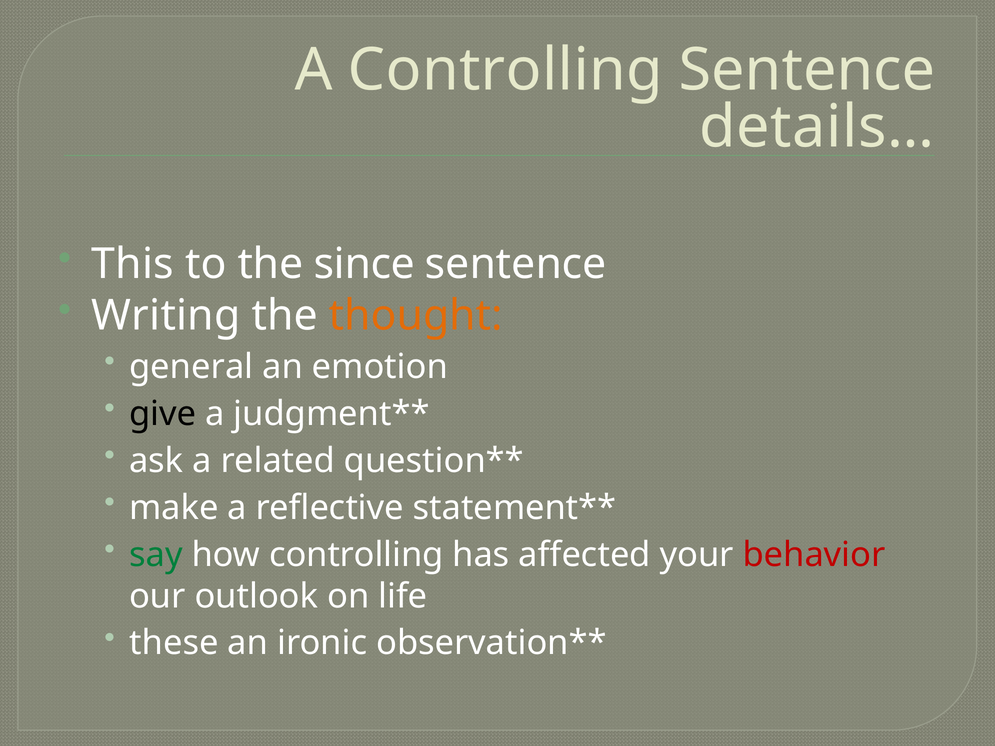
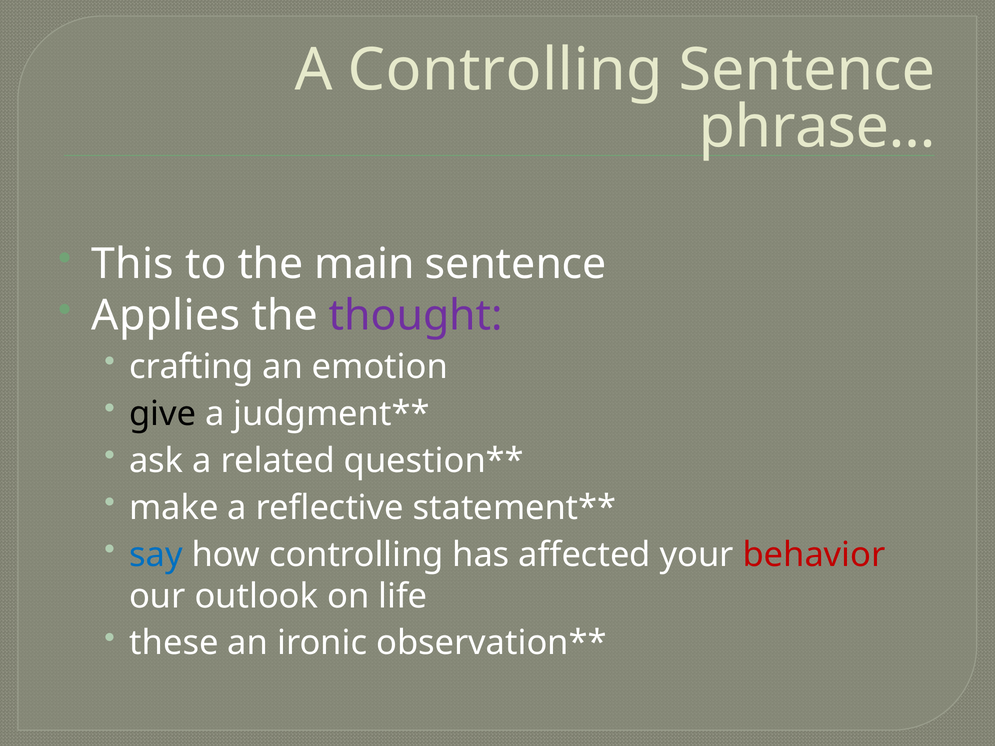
details…: details… -> phrase… (817, 127)
since: since -> main (364, 264)
Writing: Writing -> Applies (166, 316)
thought colour: orange -> purple (416, 316)
general: general -> crafting (191, 367)
say colour: green -> blue (156, 555)
